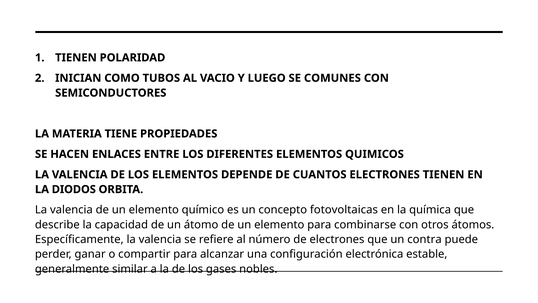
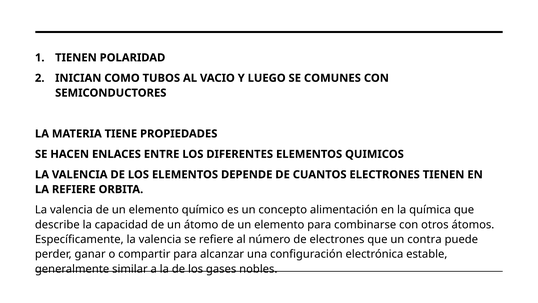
LA DIODOS: DIODOS -> REFIERE (74, 189)
fotovoltaicas: fotovoltaicas -> alimentación (344, 210)
